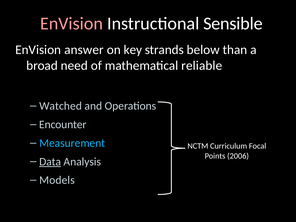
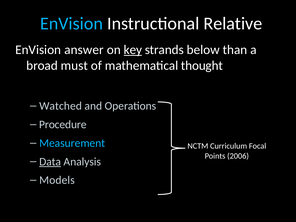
EnVision colour: pink -> light blue (71, 23)
Sensible: Sensible -> Relative (233, 23)
key underline: none -> present (133, 50)
need: need -> must (74, 66)
reliable: reliable -> thought (202, 66)
Encounter: Encounter -> Procedure (63, 124)
